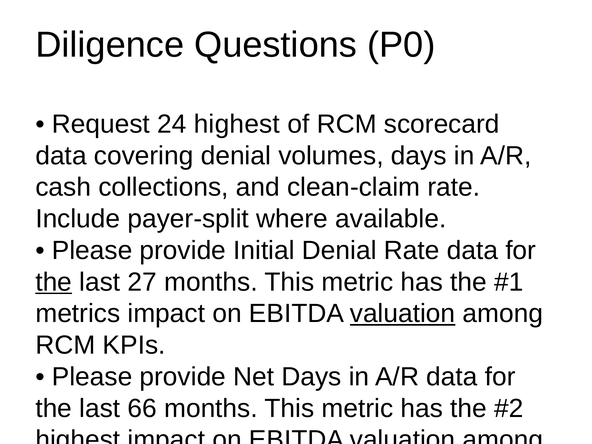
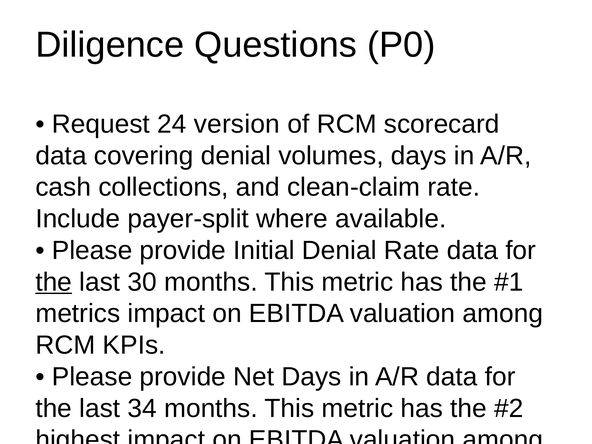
24 highest: highest -> version (237, 124)
27: 27 -> 30 (142, 282)
valuation underline: present -> none (403, 314)
66: 66 -> 34 (142, 408)
